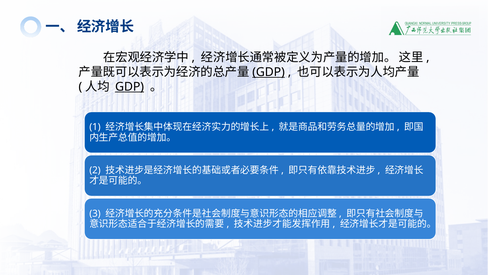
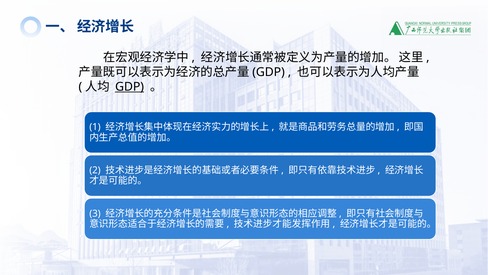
GDP underline: present -> none (269, 72)
